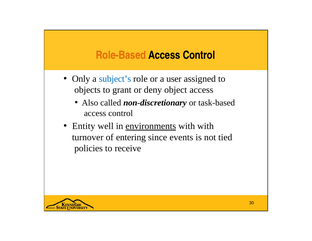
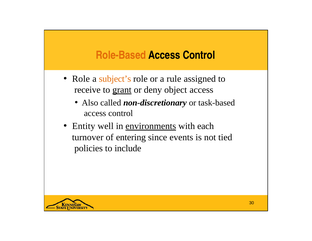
Only: Only -> Role (81, 79)
subject’s colour: blue -> orange (115, 79)
user: user -> rule (174, 79)
objects: objects -> receive (87, 90)
grant underline: none -> present (122, 90)
with with: with -> each (206, 126)
receive: receive -> include (128, 148)
